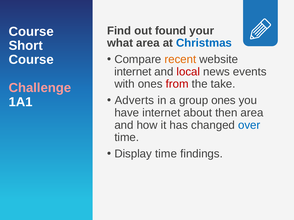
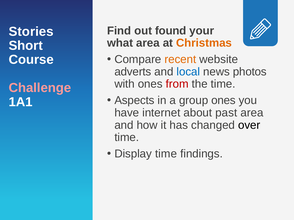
Course: Course -> Stories (31, 32)
Christmas colour: blue -> orange (204, 43)
internet: internet -> adverts (133, 72)
local colour: red -> blue (188, 72)
events: events -> photos (250, 72)
the take: take -> time (223, 84)
Adverts: Adverts -> Aspects (134, 101)
then: then -> past (226, 113)
over colour: blue -> black (249, 125)
